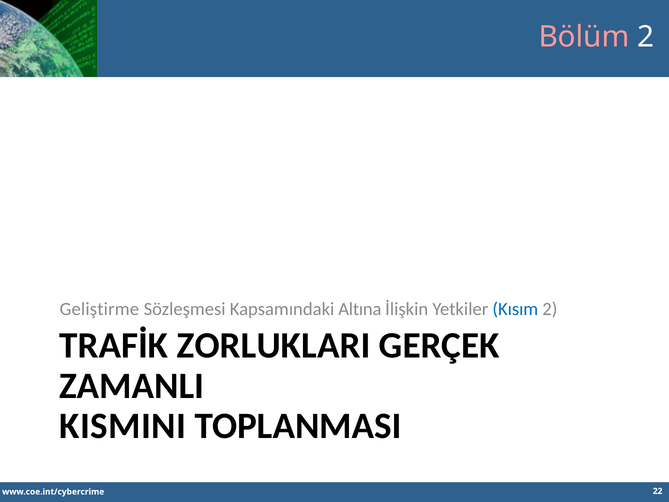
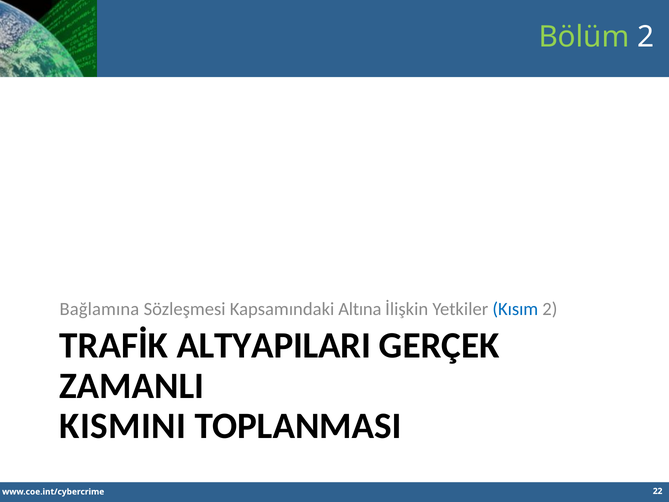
Bölüm colour: pink -> light green (584, 37)
Geliştirme: Geliştirme -> Bağlamına (99, 309)
ZORLUKLARI: ZORLUKLARI -> ALTYAPILARI (274, 346)
